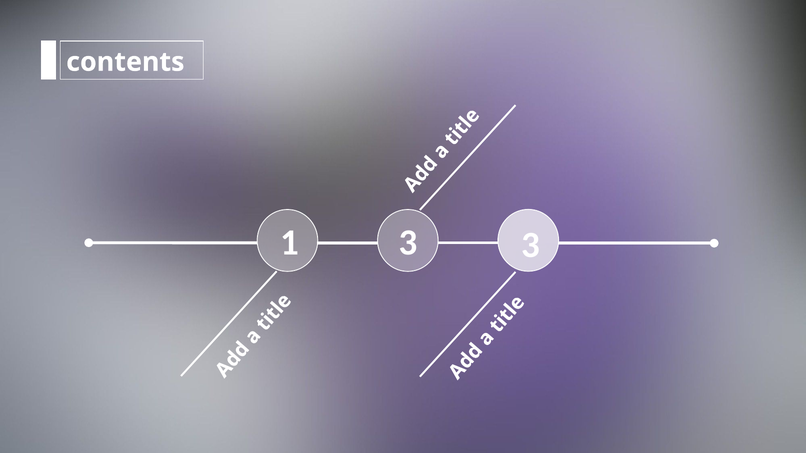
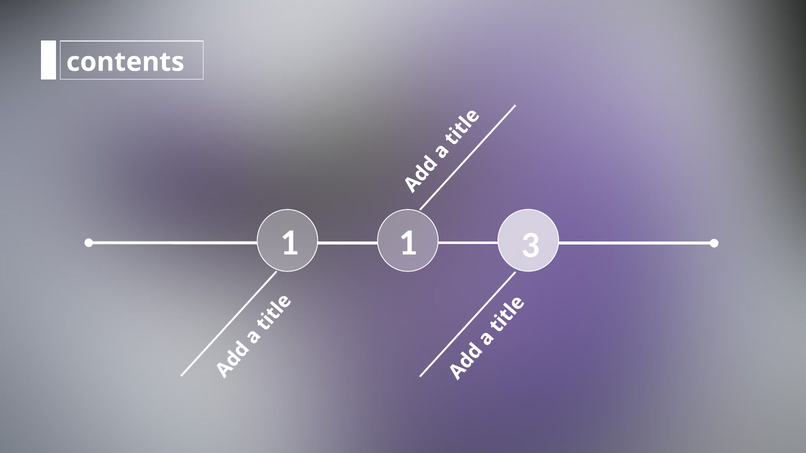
1 3: 3 -> 1 (408, 243)
